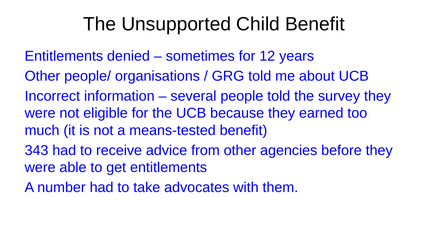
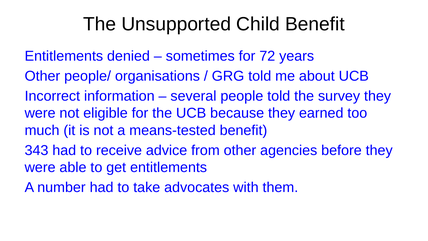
12: 12 -> 72 (267, 56)
